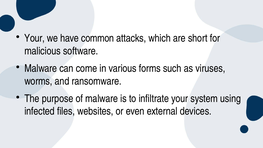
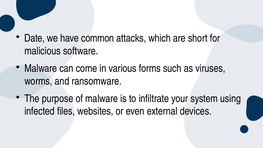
Your: Your -> Date (34, 38)
